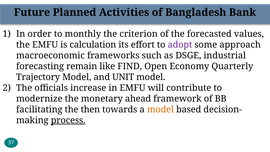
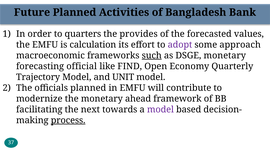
monthly: monthly -> quarters (83, 34)
criterion: criterion -> provides (139, 34)
such underline: none -> present (152, 55)
DSGE industrial: industrial -> monetary (225, 55)
remain: remain -> official (82, 66)
officials increase: increase -> planned (88, 88)
then: then -> next (90, 109)
model colour: orange -> purple (160, 109)
